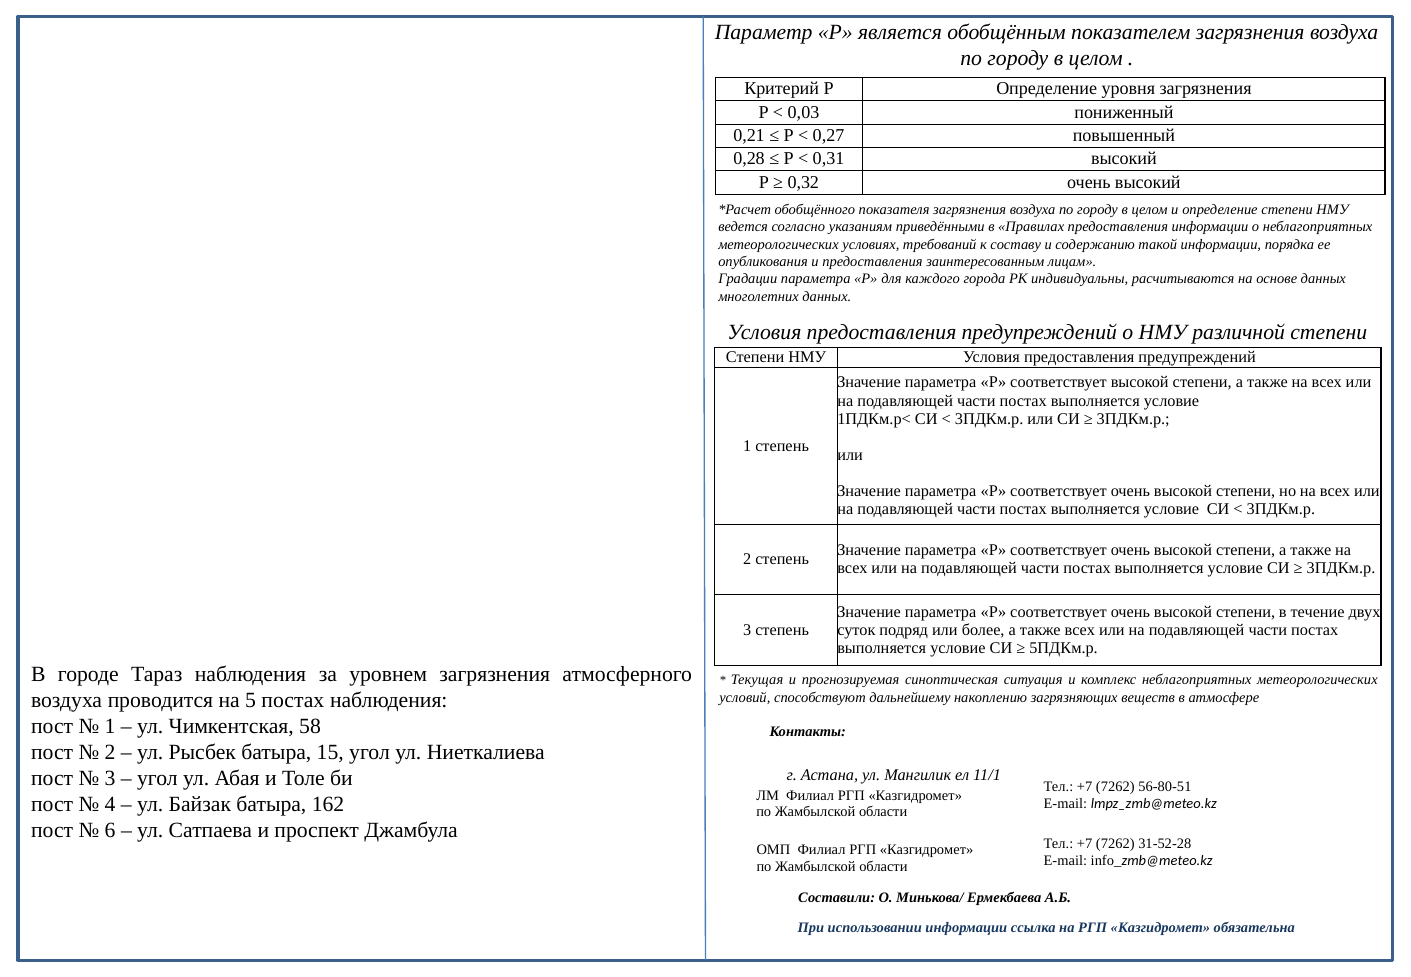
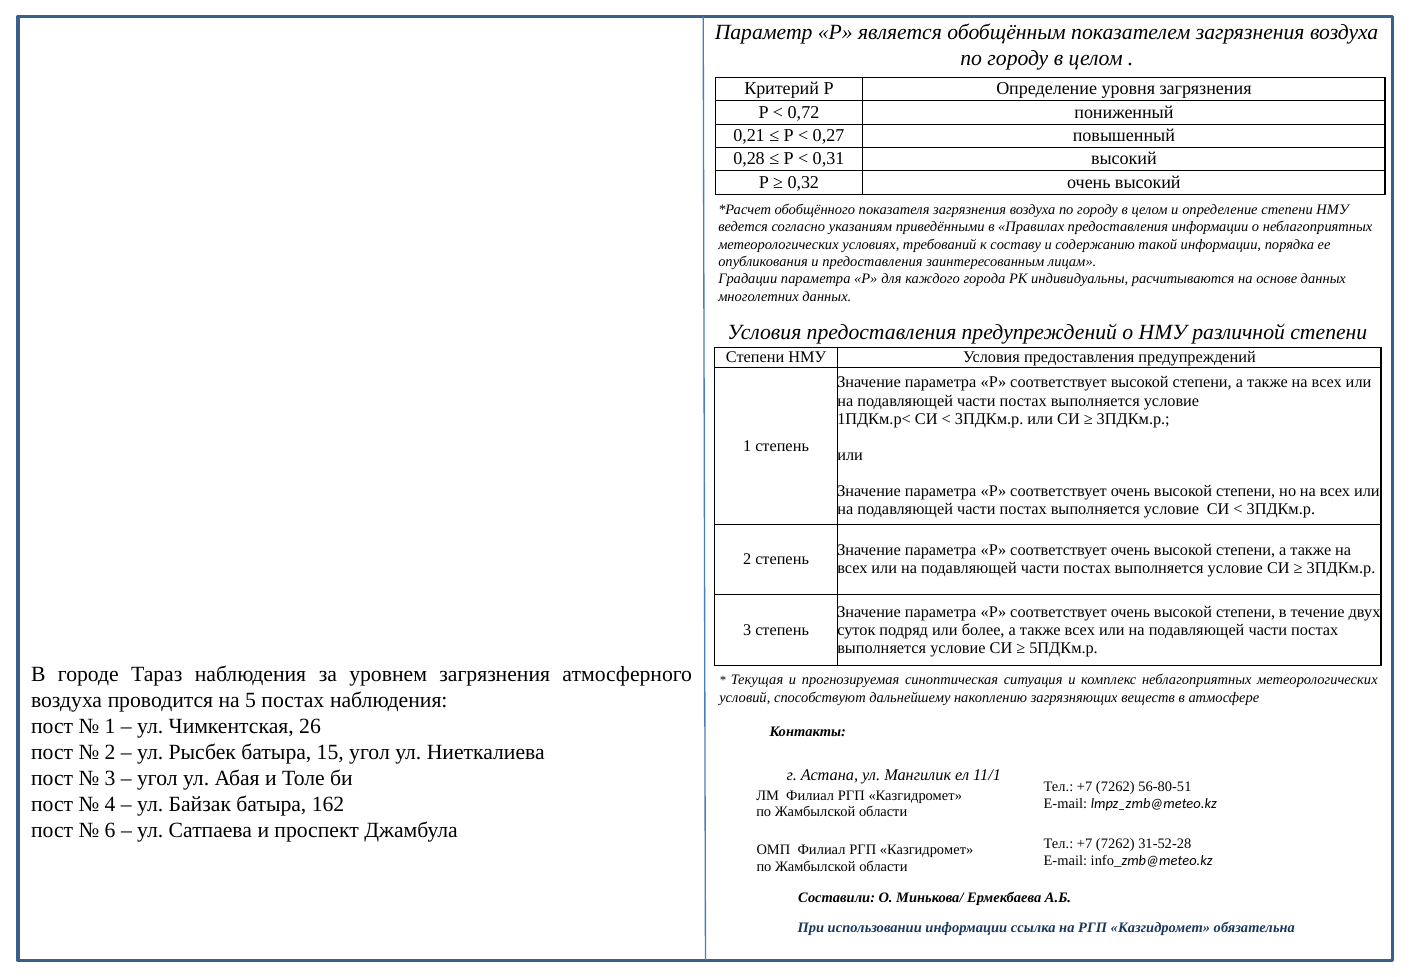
0,03: 0,03 -> 0,72 (804, 112)
58: 58 -> 26 (310, 726)
